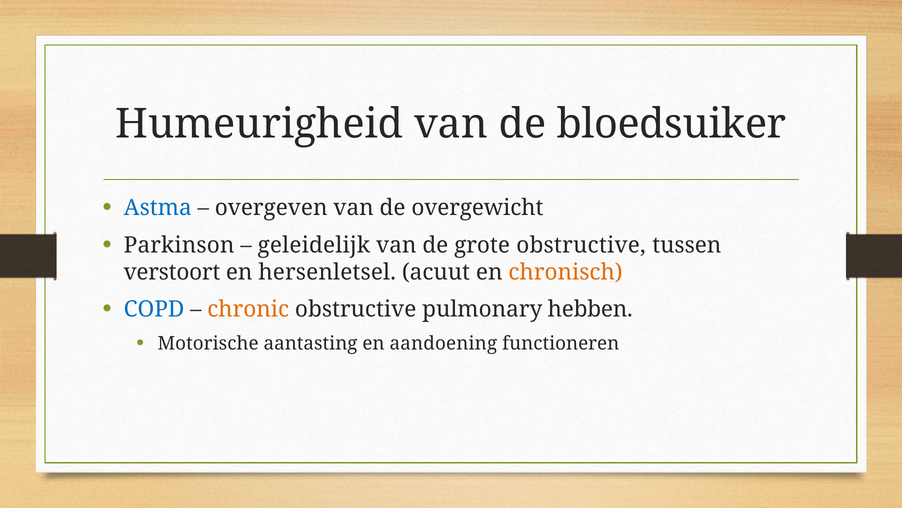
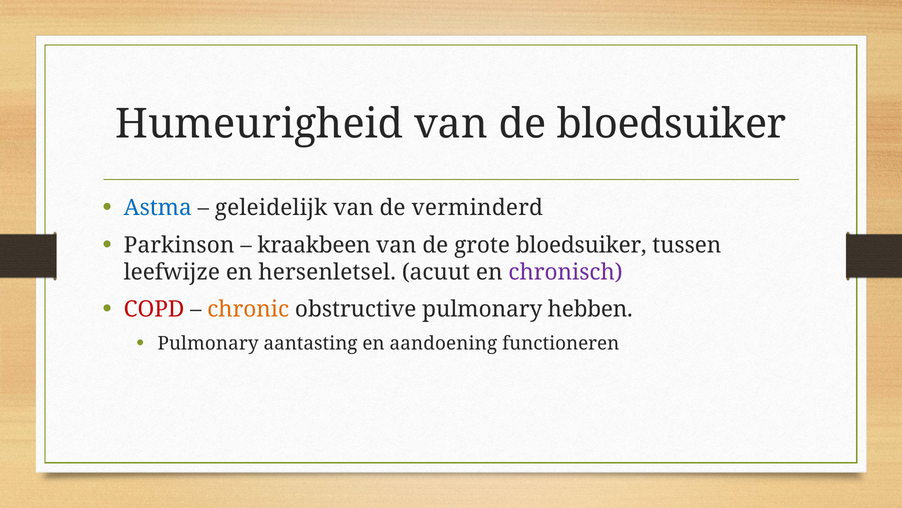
overgeven: overgeven -> geleidelijk (271, 208)
overgewicht: overgewicht -> verminderd (477, 208)
geleidelijk: geleidelijk -> kraakbeen (314, 245)
grote obstructive: obstructive -> bloedsuiker (581, 245)
verstoort: verstoort -> leefwijze (172, 272)
chronisch colour: orange -> purple (566, 272)
COPD colour: blue -> red (154, 309)
Motorische: Motorische -> Pulmonary (208, 343)
